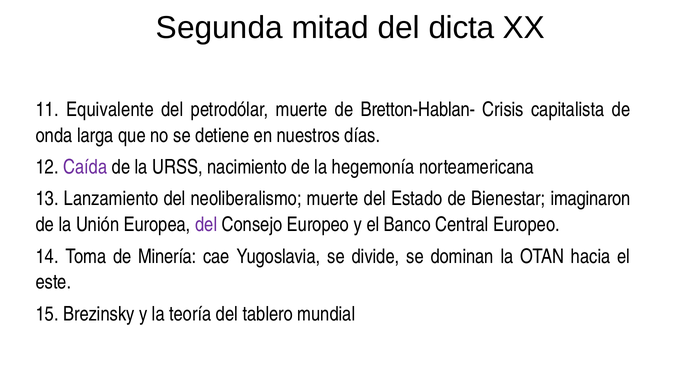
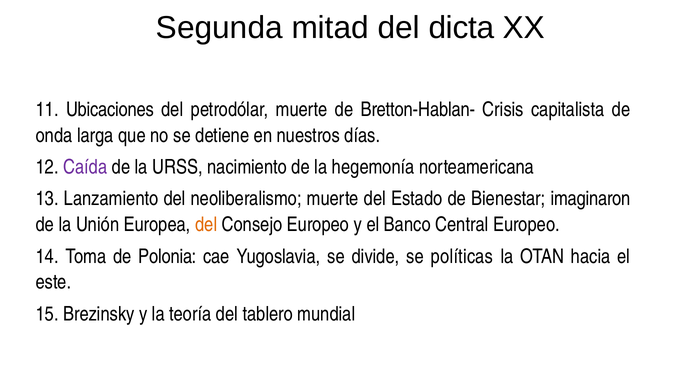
Equivalente: Equivalente -> Ubicaciones (110, 109)
del colour: purple -> orange (206, 225)
Minería: Minería -> Polonia (167, 256)
dominan: dominan -> políticas (462, 256)
